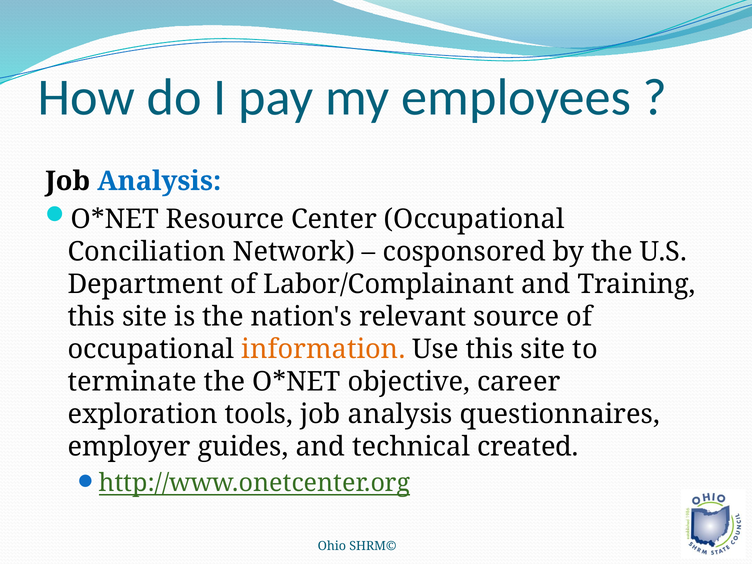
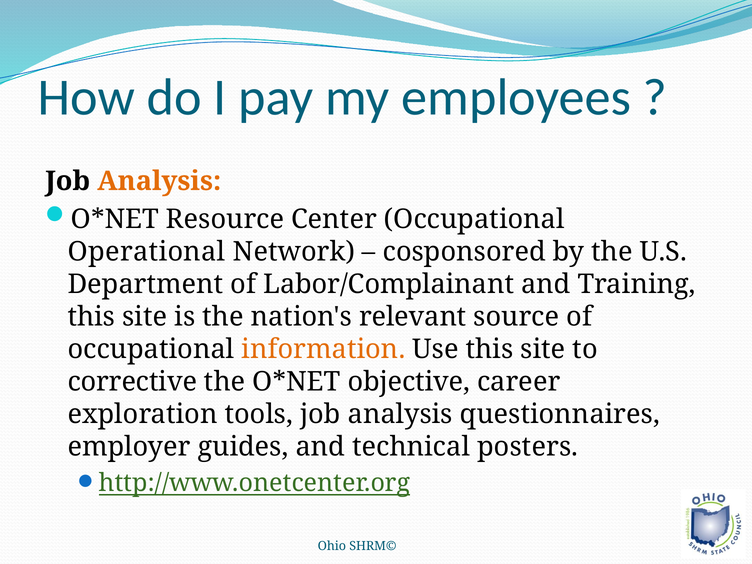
Analysis colour: blue -> orange (159, 181)
Conciliation: Conciliation -> Operational (147, 252)
terminate: terminate -> corrective (132, 382)
created: created -> posters (528, 447)
